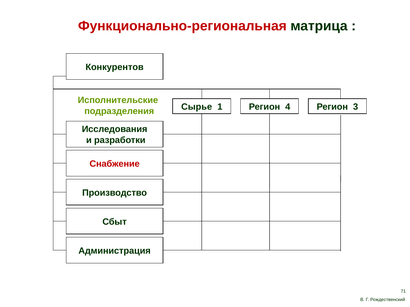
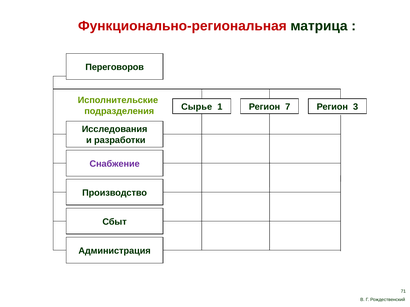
Конкурентов: Конкурентов -> Переговоров (115, 67)
4: 4 -> 7 (288, 107)
Снабжение colour: red -> purple (115, 164)
